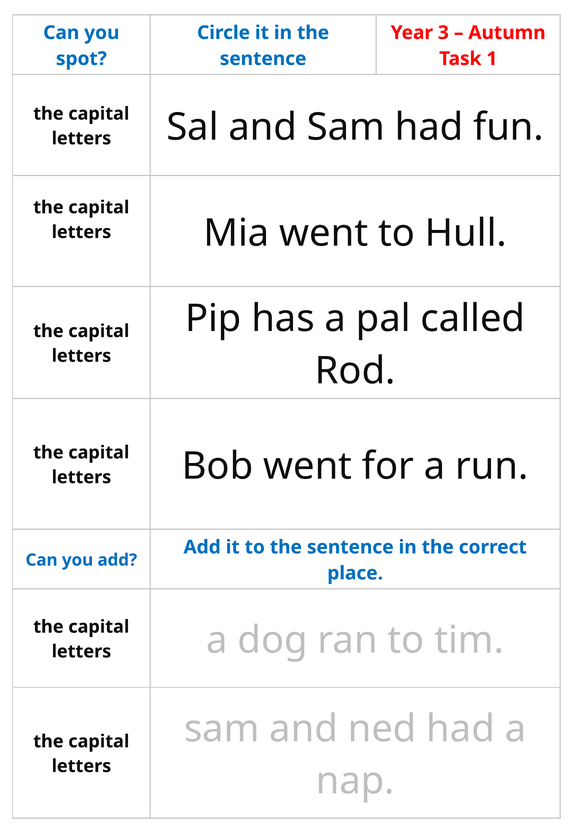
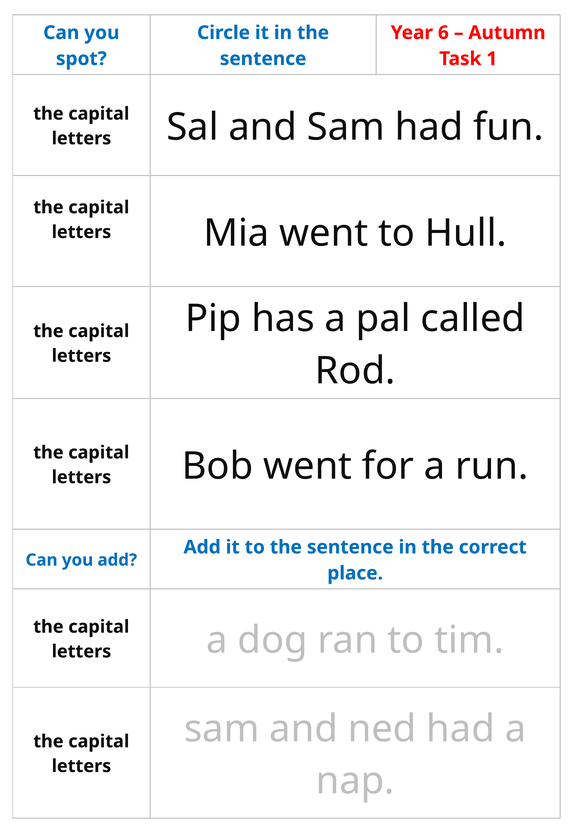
3: 3 -> 6 (443, 33)
